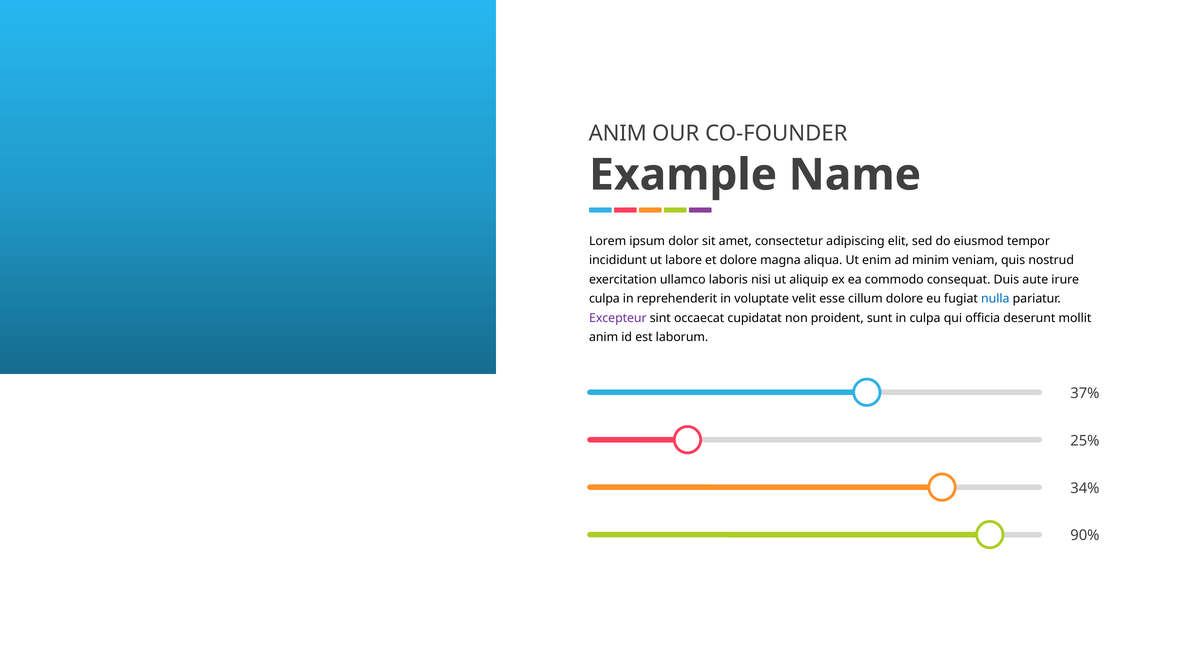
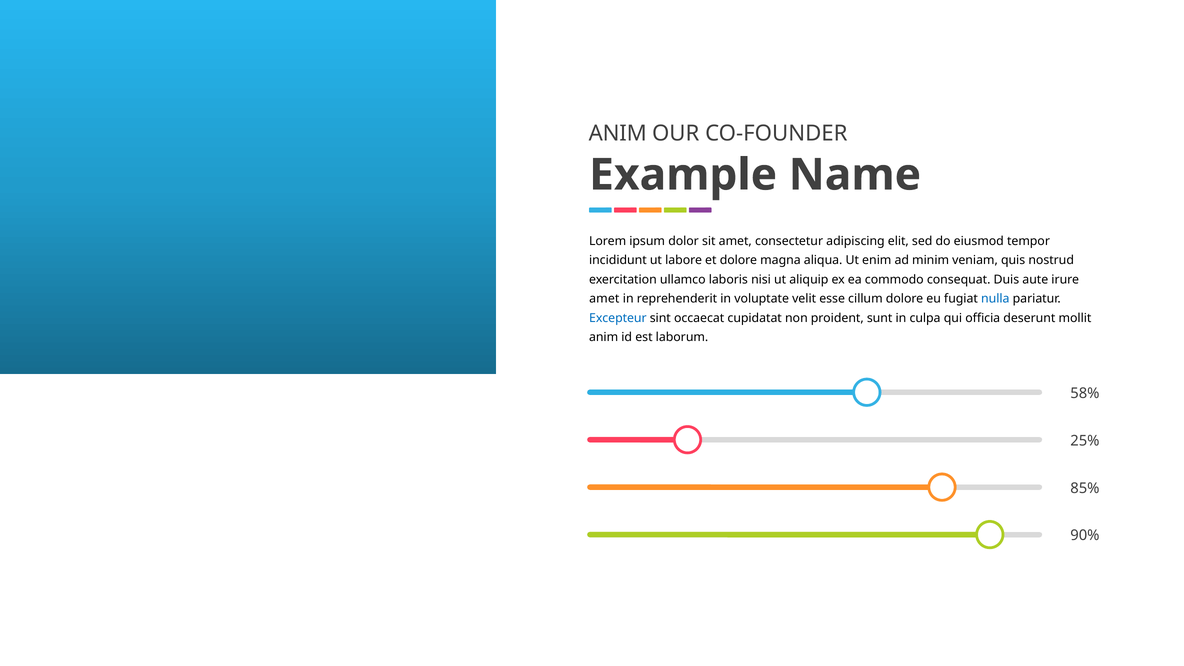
culpa: culpa -> amet (604, 299)
Excepteur colour: purple -> blue (618, 318)
37%: 37% -> 58% (1085, 393)
34%: 34% -> 85% (1085, 488)
